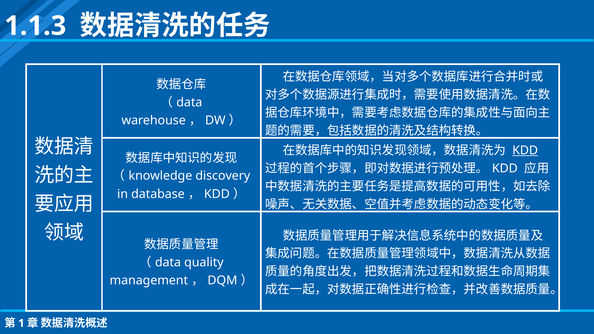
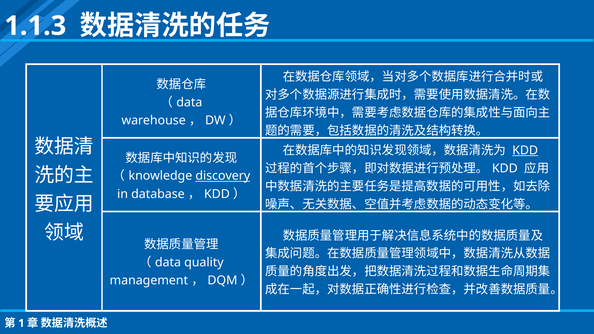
discovery underline: none -> present (223, 176)
